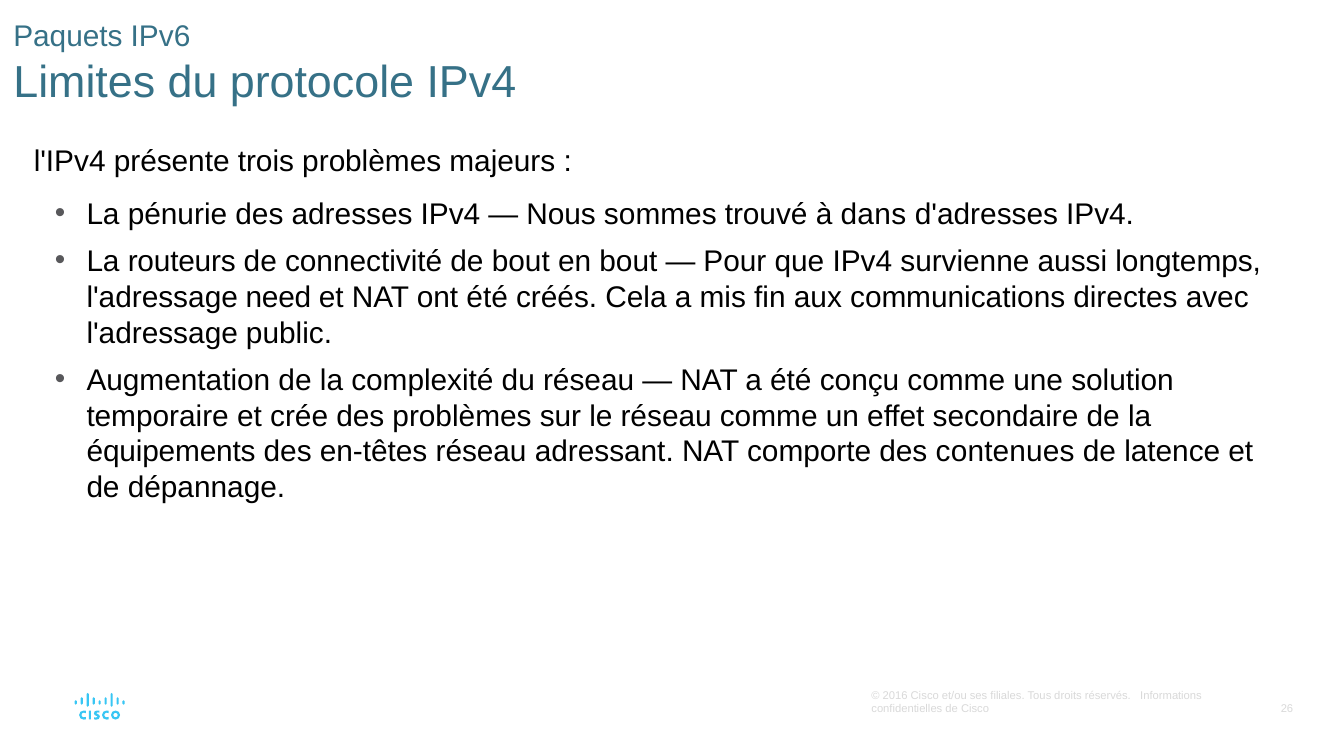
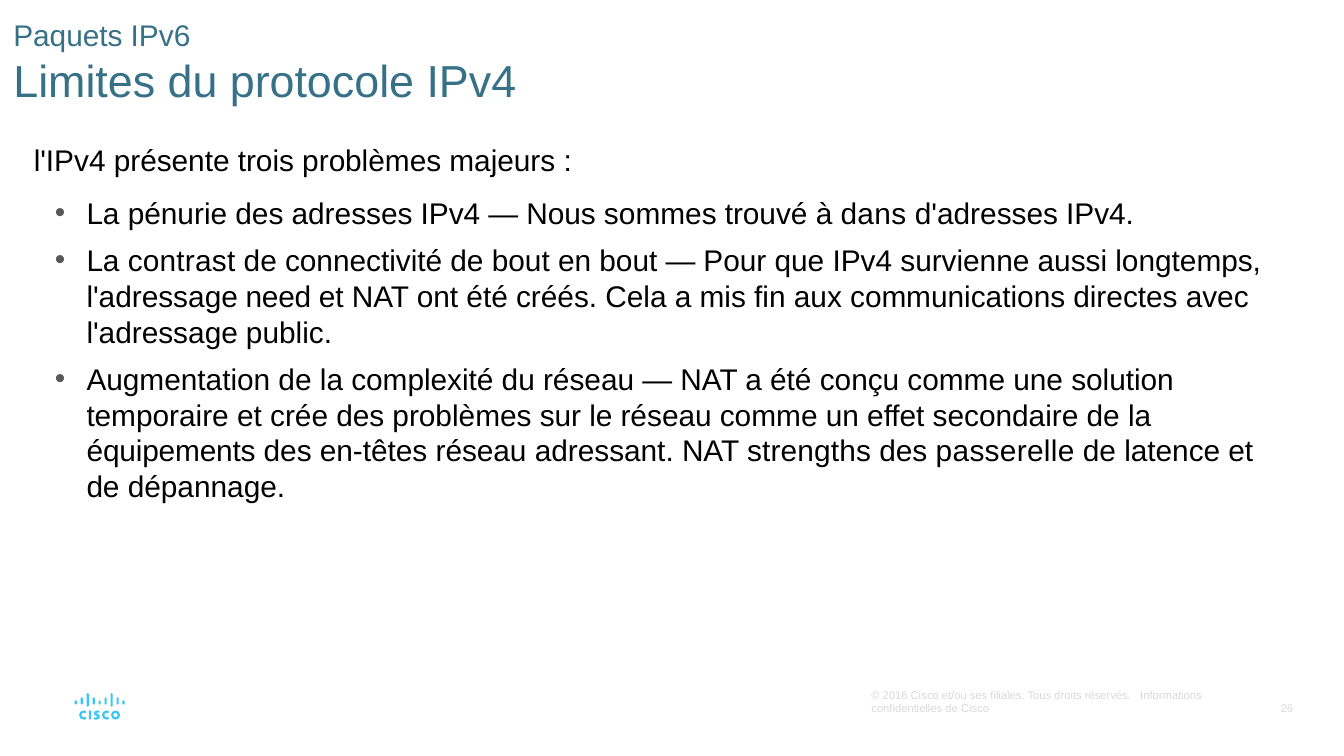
routeurs: routeurs -> contrast (182, 262)
comporte: comporte -> strengths (809, 452)
contenues: contenues -> passerelle (1005, 452)
